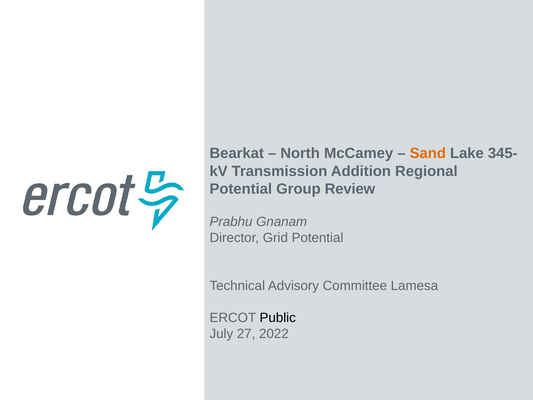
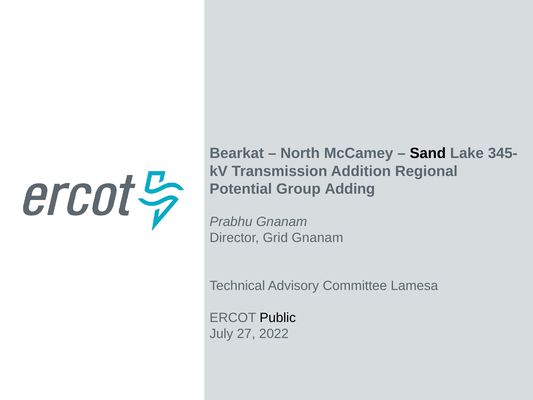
Sand colour: orange -> black (428, 153)
Review: Review -> Adding (350, 189)
Grid Potential: Potential -> Gnanam (317, 238)
